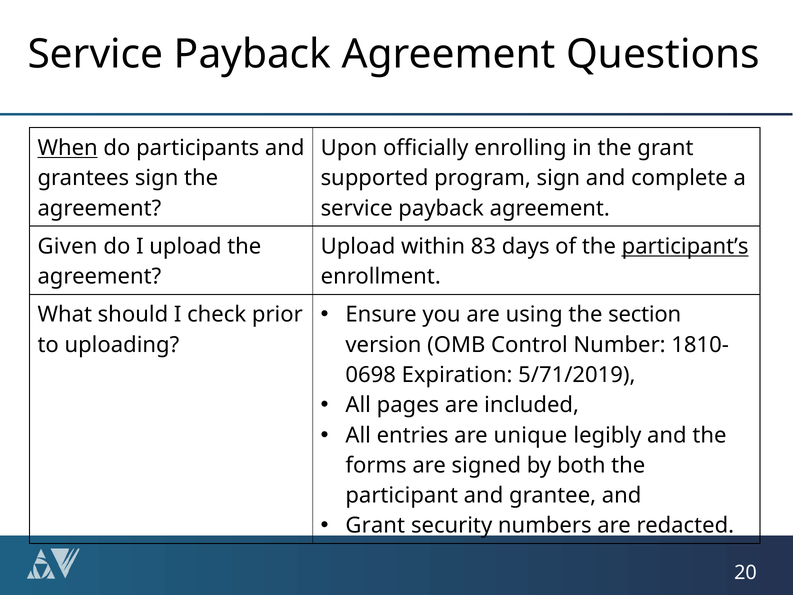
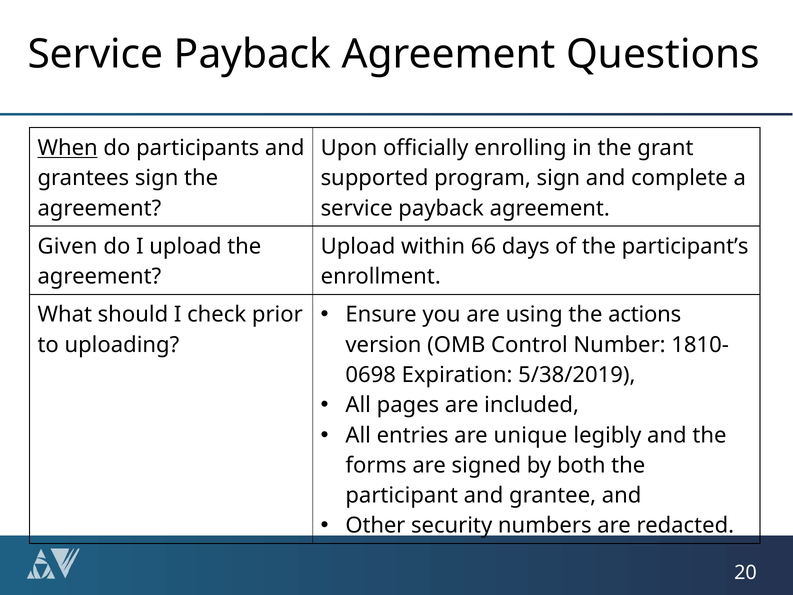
83: 83 -> 66 (483, 246)
participant’s underline: present -> none (685, 246)
section: section -> actions (645, 315)
5/71/2019: 5/71/2019 -> 5/38/2019 (577, 375)
Grant: Grant -> Other (375, 525)
